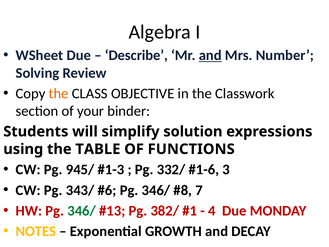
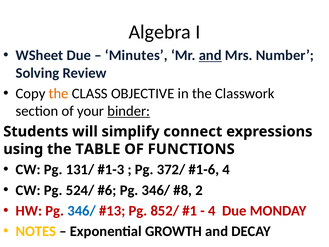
Describe: Describe -> Minutes (136, 55)
binder underline: none -> present (129, 111)
solution: solution -> connect (193, 131)
945/: 945/ -> 131/ (80, 169)
332/: 332/ -> 372/ (171, 169)
3: 3 -> 4 (226, 169)
343/: 343/ -> 524/ (80, 190)
7: 7 -> 2 (199, 190)
346/ colour: green -> blue (82, 210)
382/: 382/ -> 852/ (165, 210)
